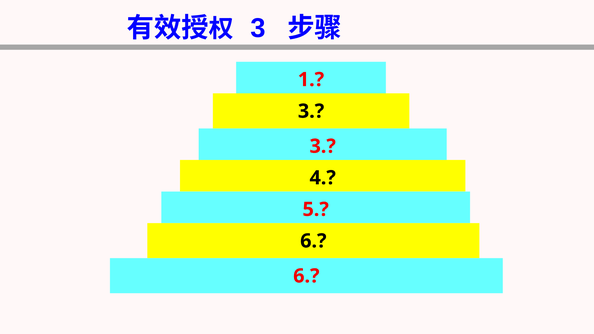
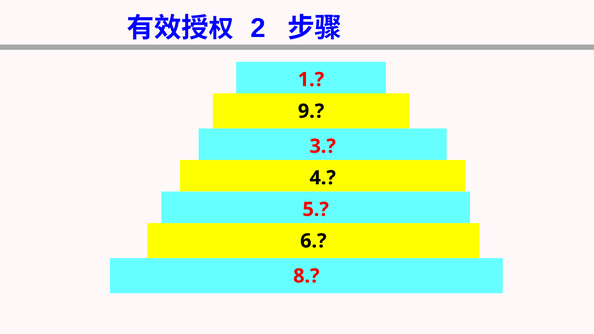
3: 3 -> 2 (258, 28)
3: 3 -> 9 (311, 111)
6: 6 -> 8 (306, 276)
